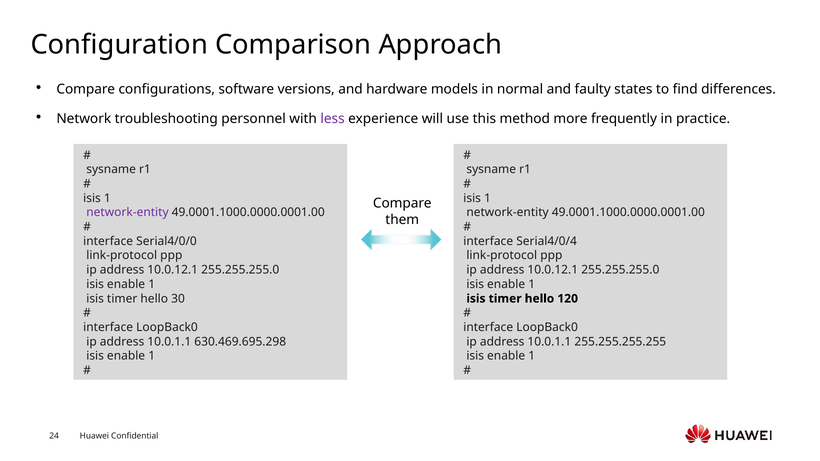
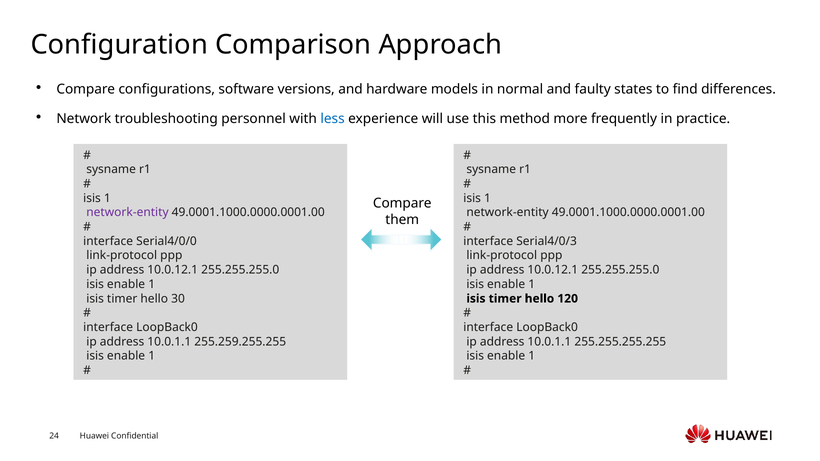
less colour: purple -> blue (333, 119)
Serial4/0/4: Serial4/0/4 -> Serial4/0/3 (547, 241)
630.469.695.298: 630.469.695.298 -> 255.259.255.255 (240, 342)
